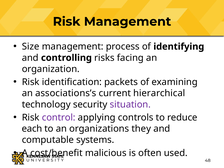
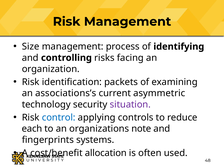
hierarchical: hierarchical -> asymmetric (159, 93)
control colour: purple -> blue (59, 118)
they: they -> note (141, 129)
computable: computable -> fingerprints (48, 140)
malicious: malicious -> allocation (106, 153)
